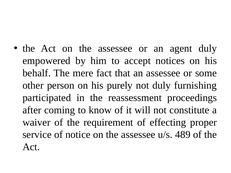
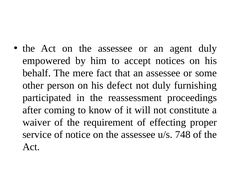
purely: purely -> defect (120, 85)
489: 489 -> 748 (183, 135)
